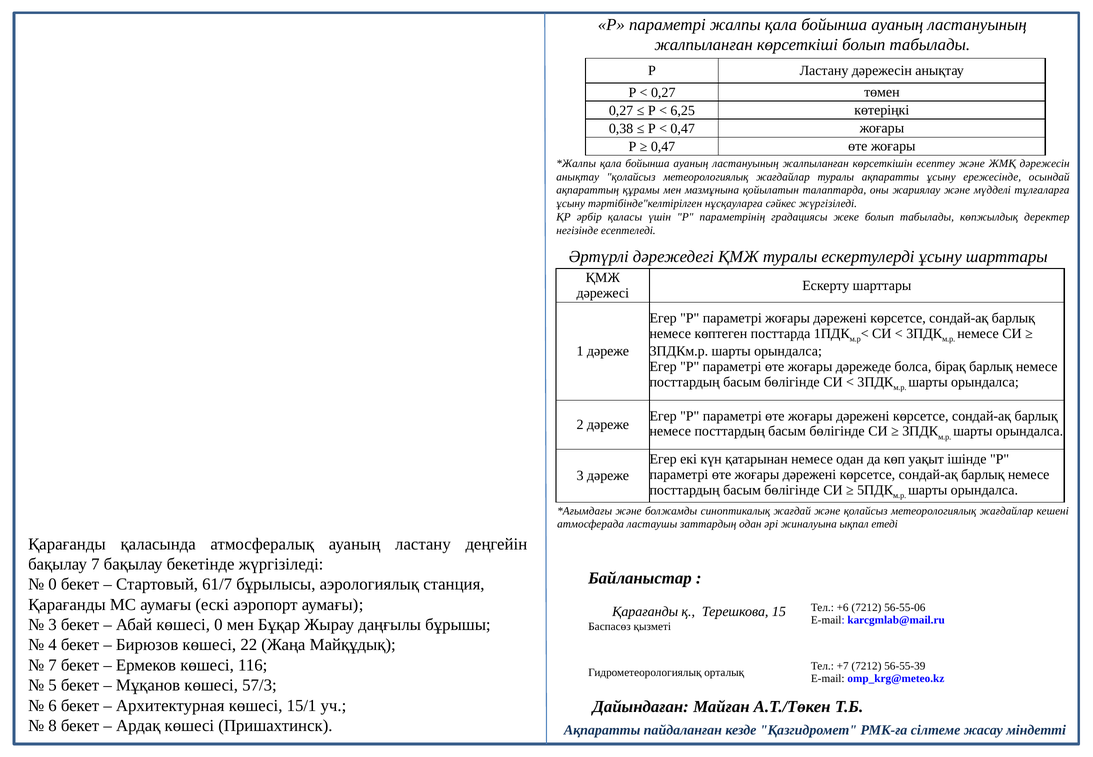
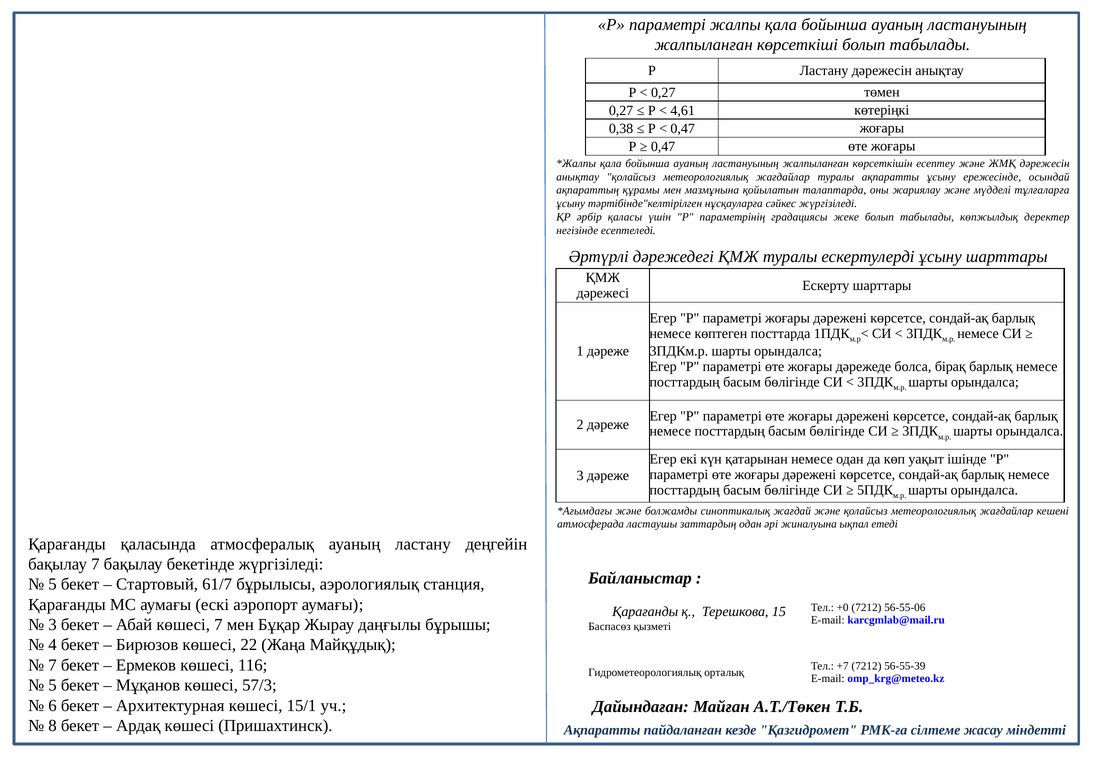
6,25: 6,25 -> 4,61 (683, 111)
0: 0 -> 5 (53, 584)
+6: +6 -> +0 (843, 608)
көшесі 0: 0 -> 7 (218, 624)
